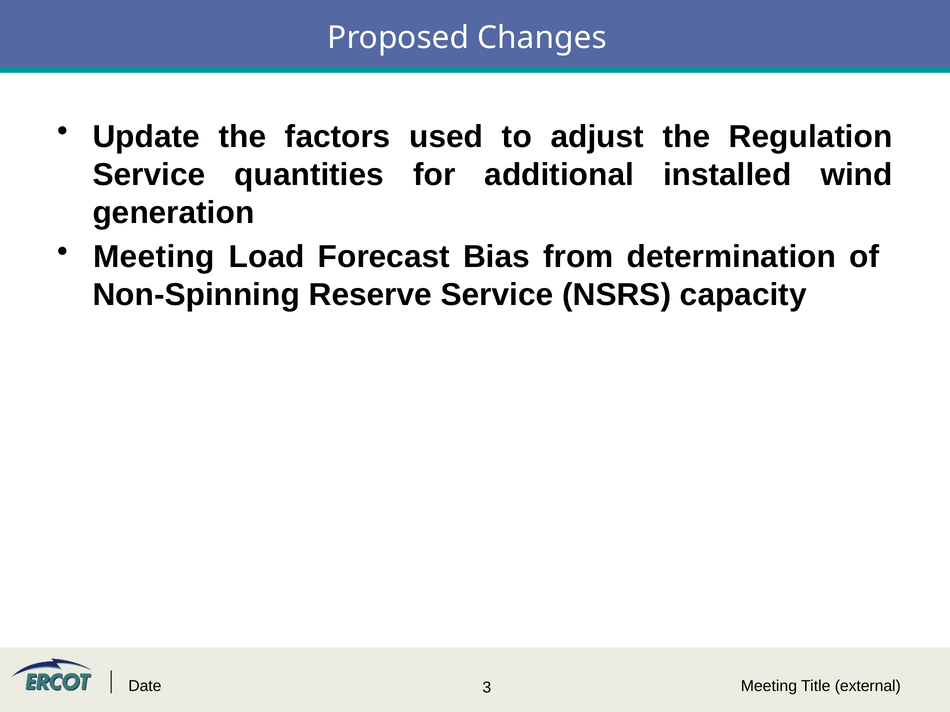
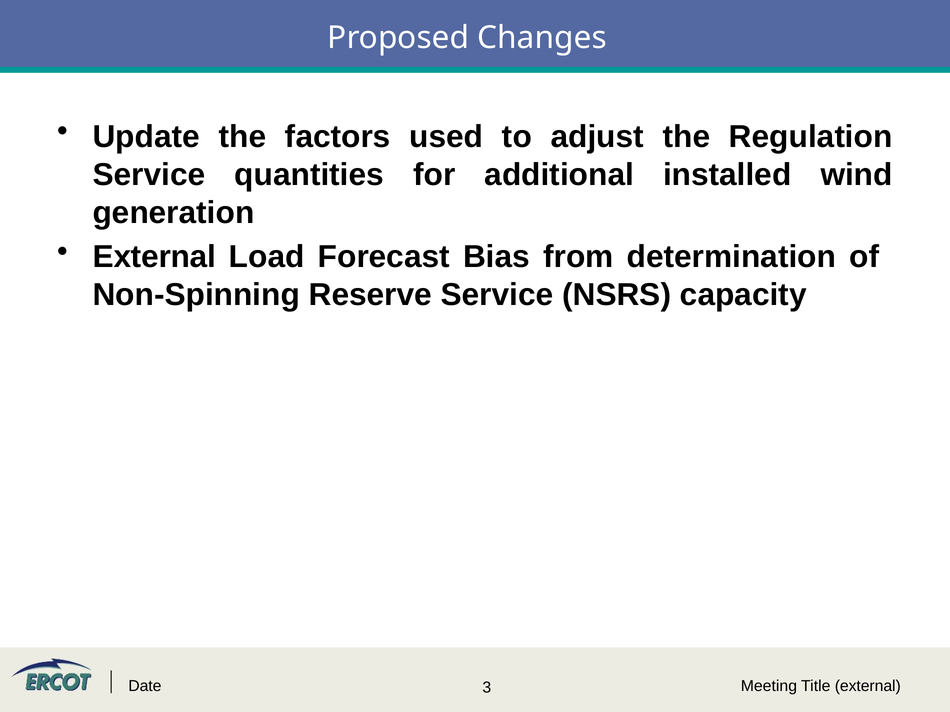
Meeting: Meeting -> External (154, 257)
